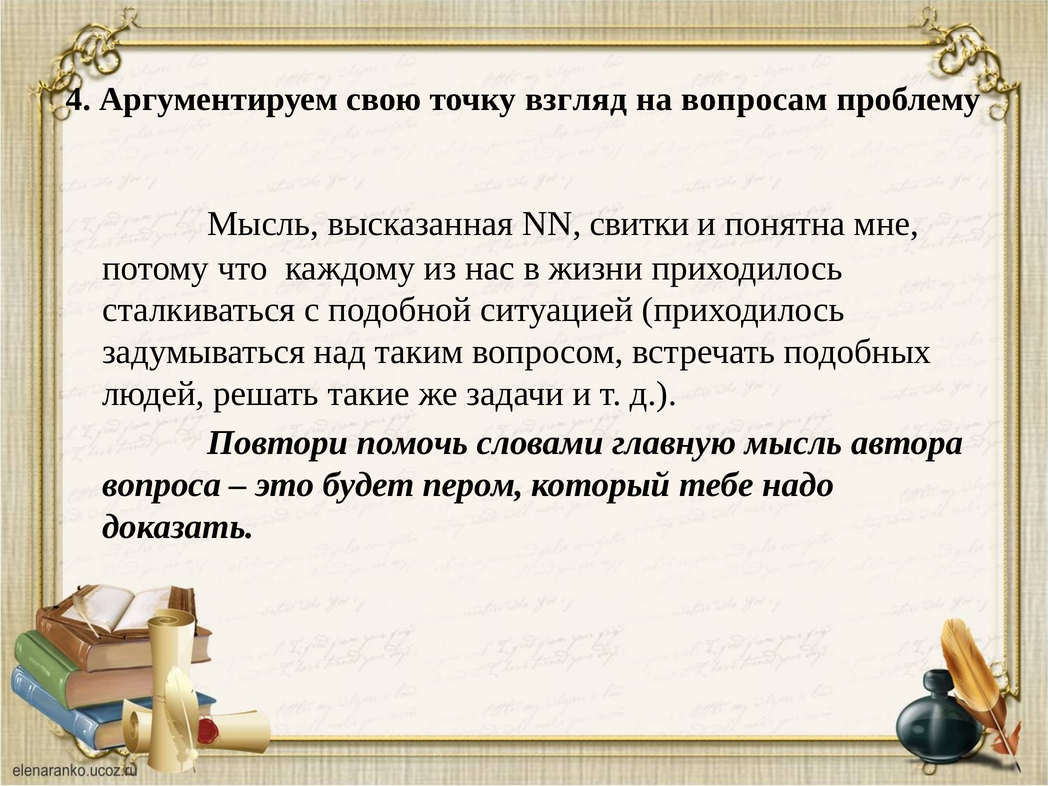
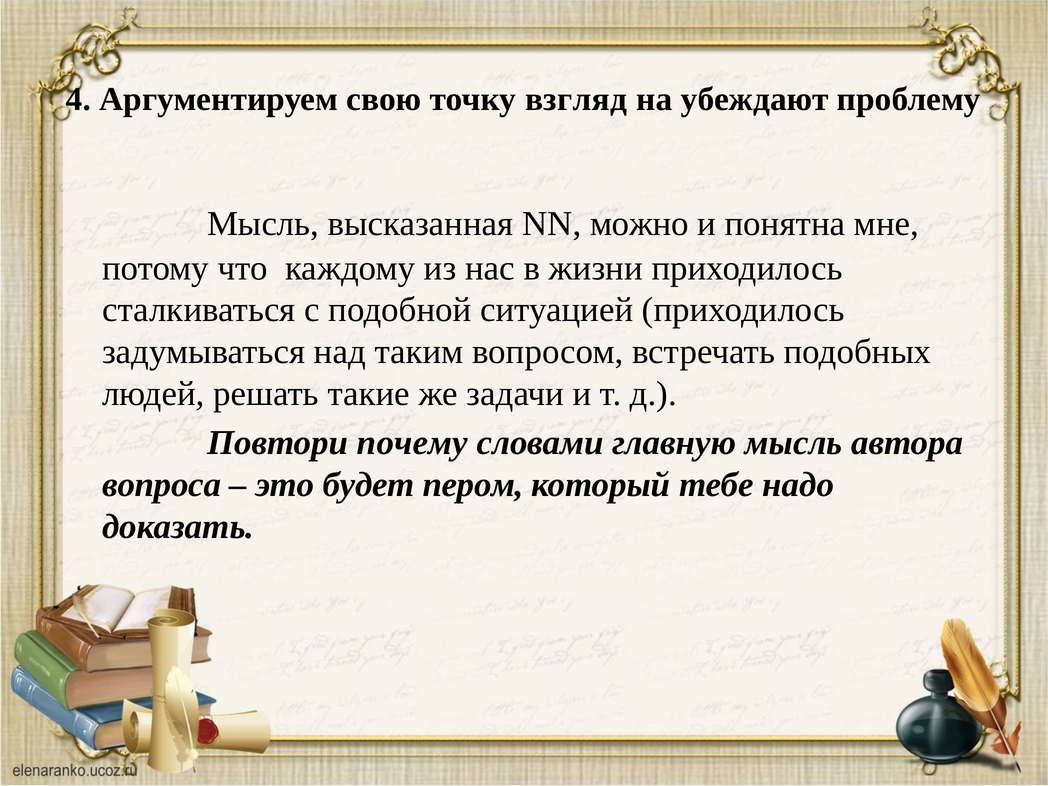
вопросам: вопросам -> убеждают (755, 99)
свитки: свитки -> можно (639, 224)
помочь: помочь -> почему (412, 443)
